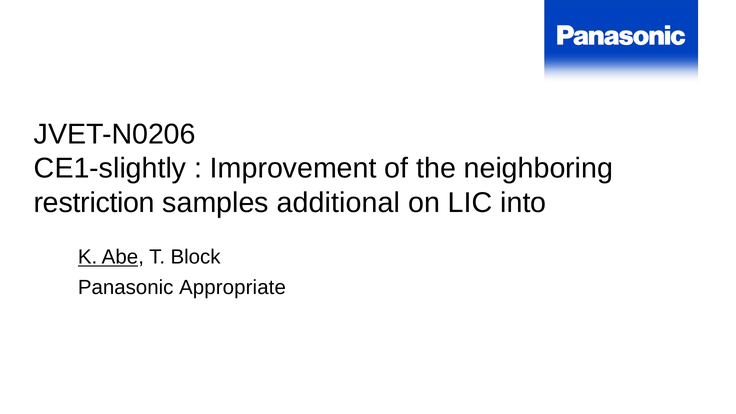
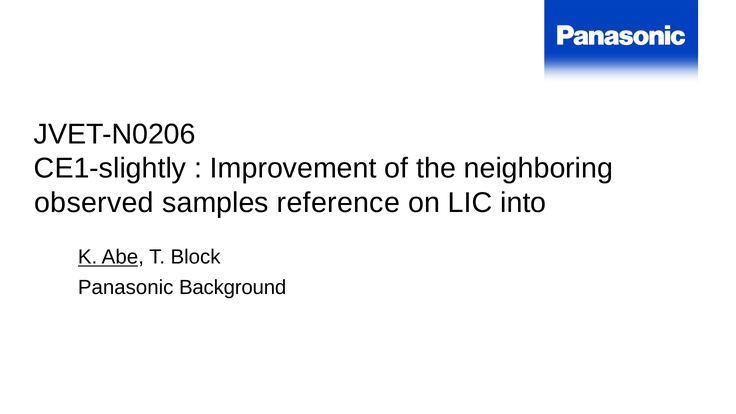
restriction: restriction -> observed (94, 203)
additional: additional -> reference (338, 203)
Appropriate: Appropriate -> Background (233, 288)
